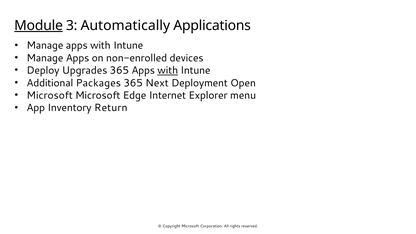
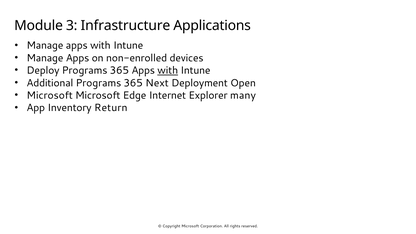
Module underline: present -> none (39, 26)
Automatically: Automatically -> Infrastructure (125, 26)
Deploy Upgrades: Upgrades -> Programs (85, 70)
Additional Packages: Packages -> Programs (98, 83)
menu: menu -> many (243, 95)
